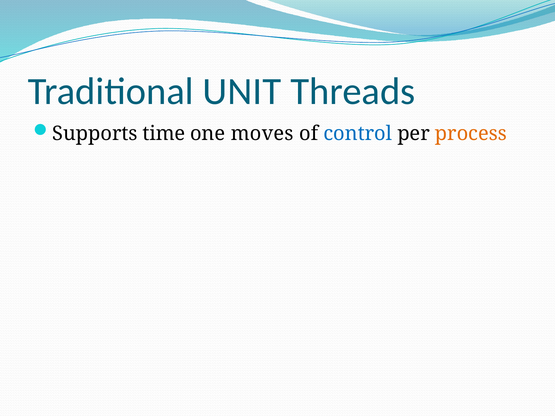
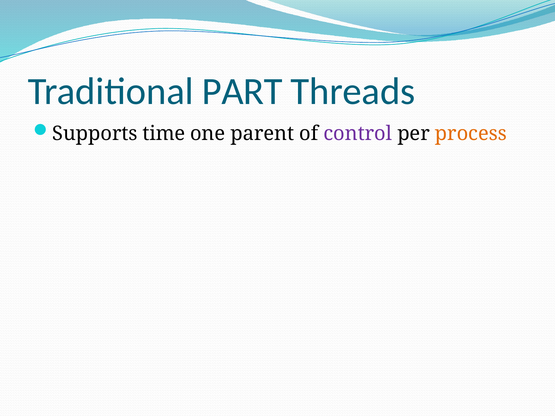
UNIT: UNIT -> PART (242, 92)
moves: moves -> parent (262, 134)
control colour: blue -> purple (358, 134)
